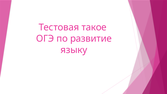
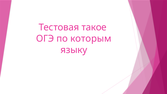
развитие: развитие -> которым (91, 39)
